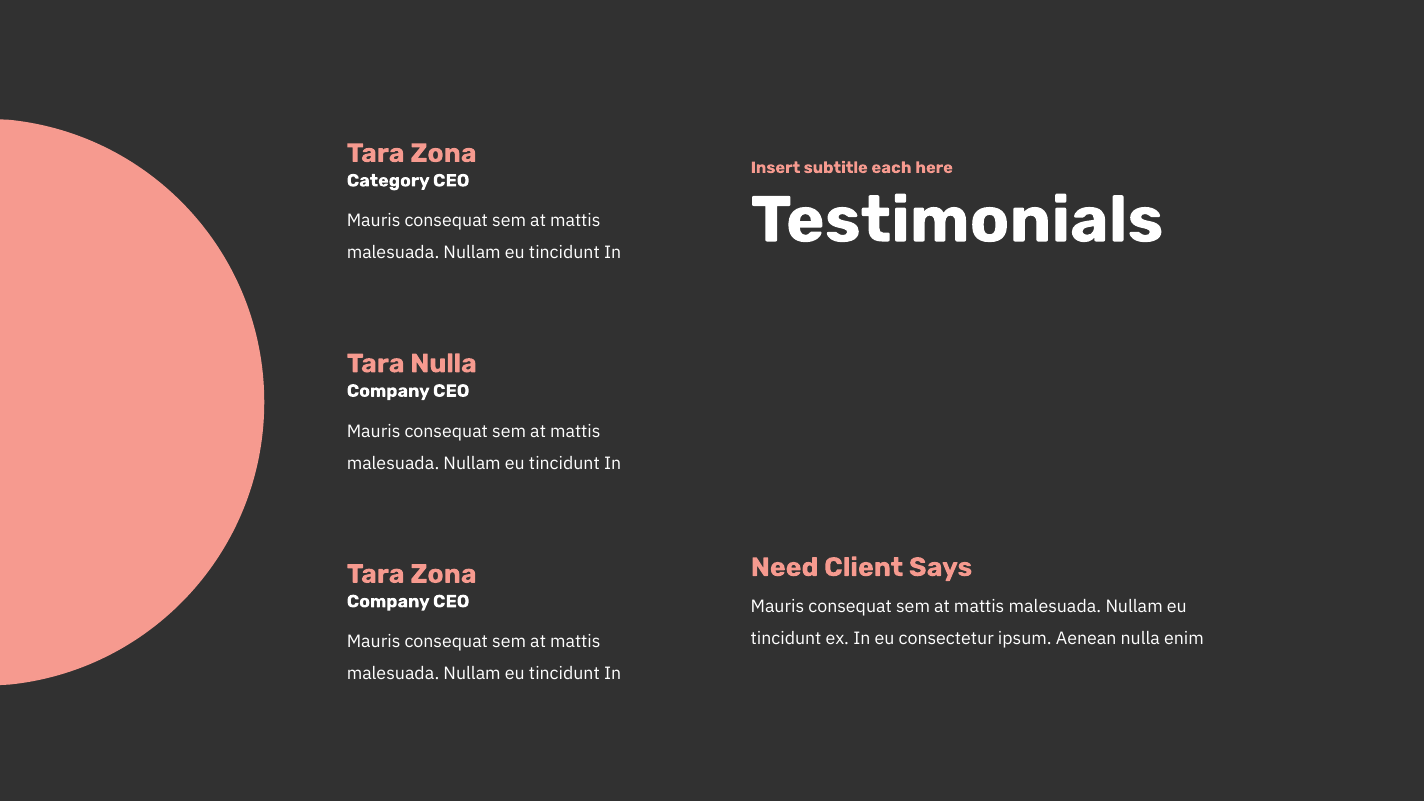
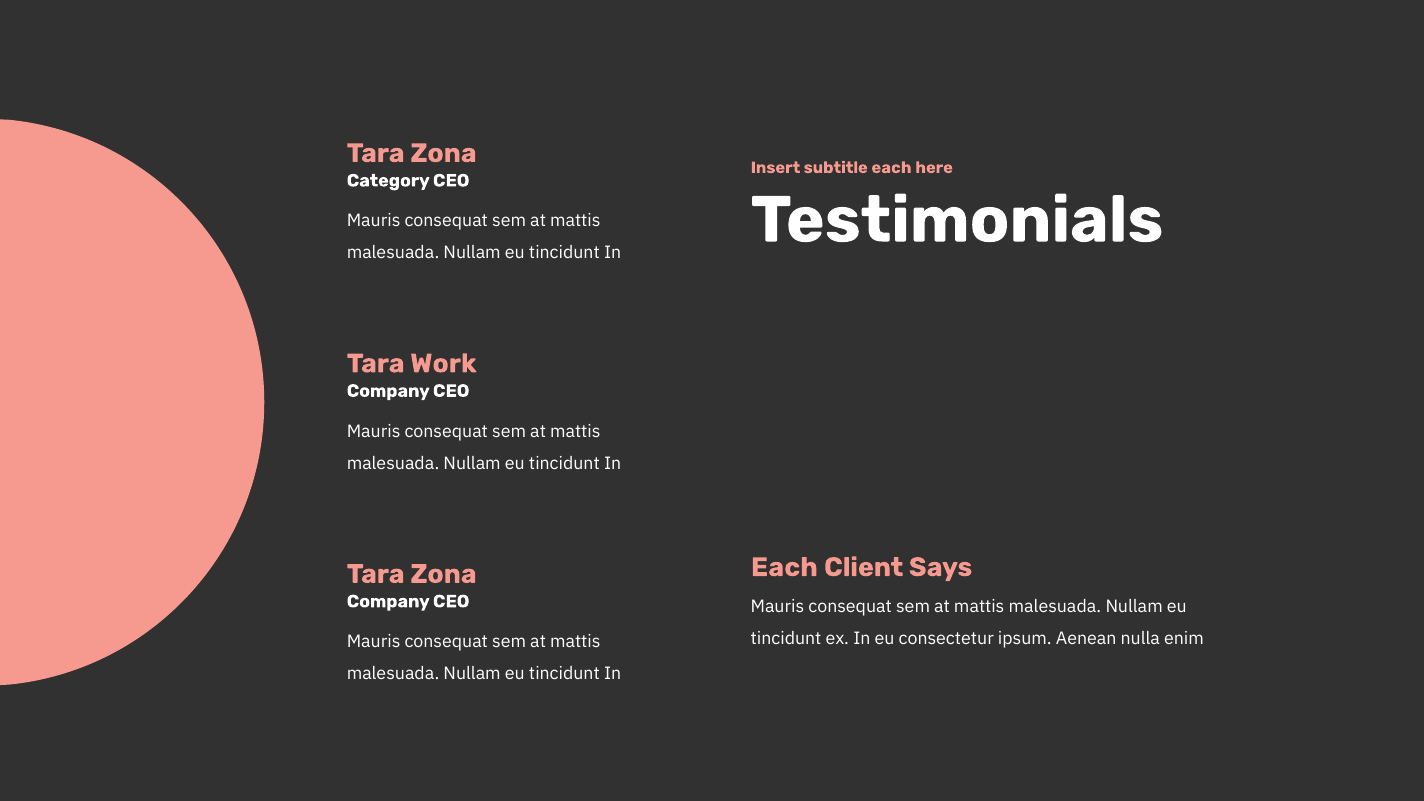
Tara Nulla: Nulla -> Work (443, 363)
Need: Need -> Each (784, 567)
